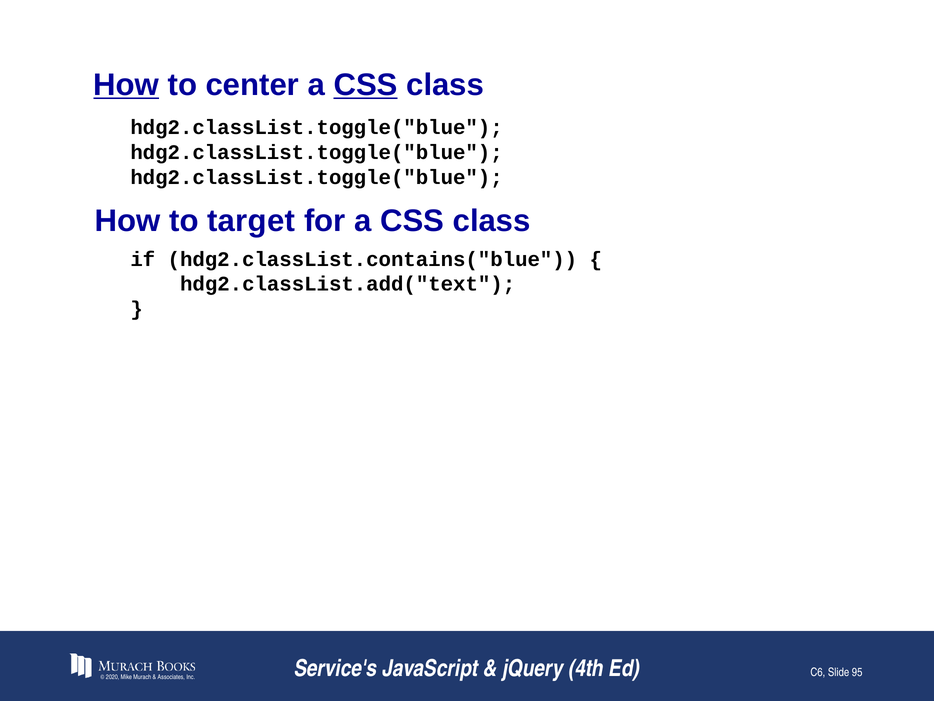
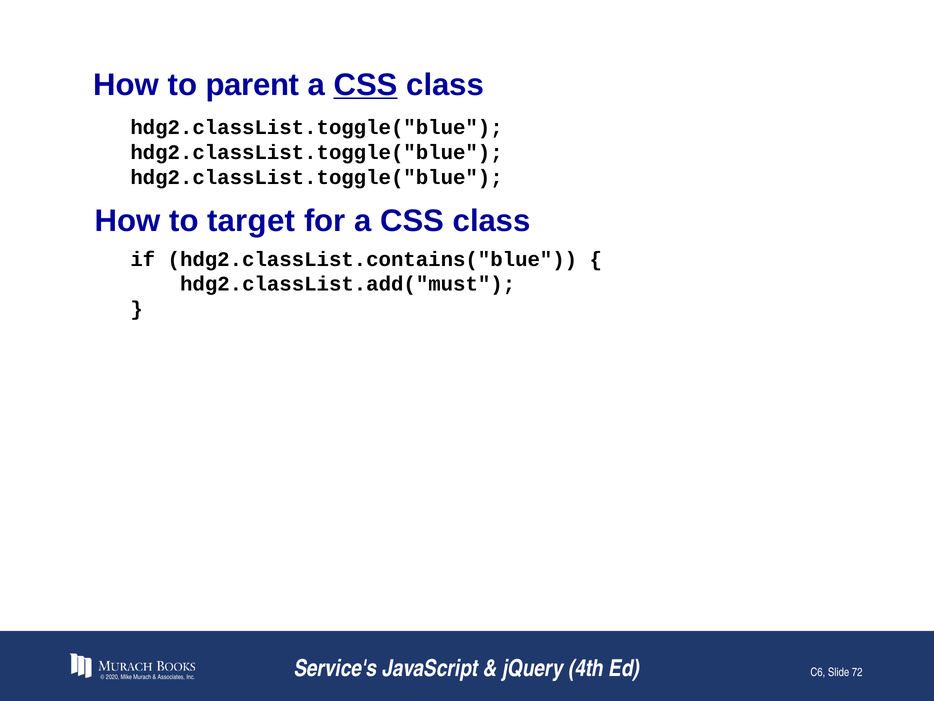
How underline: present -> none (126, 85)
center: center -> parent (252, 85)
hdg2.classList.add("text: hdg2.classList.add("text -> hdg2.classList.add("must (348, 284)
95: 95 -> 72 (857, 672)
